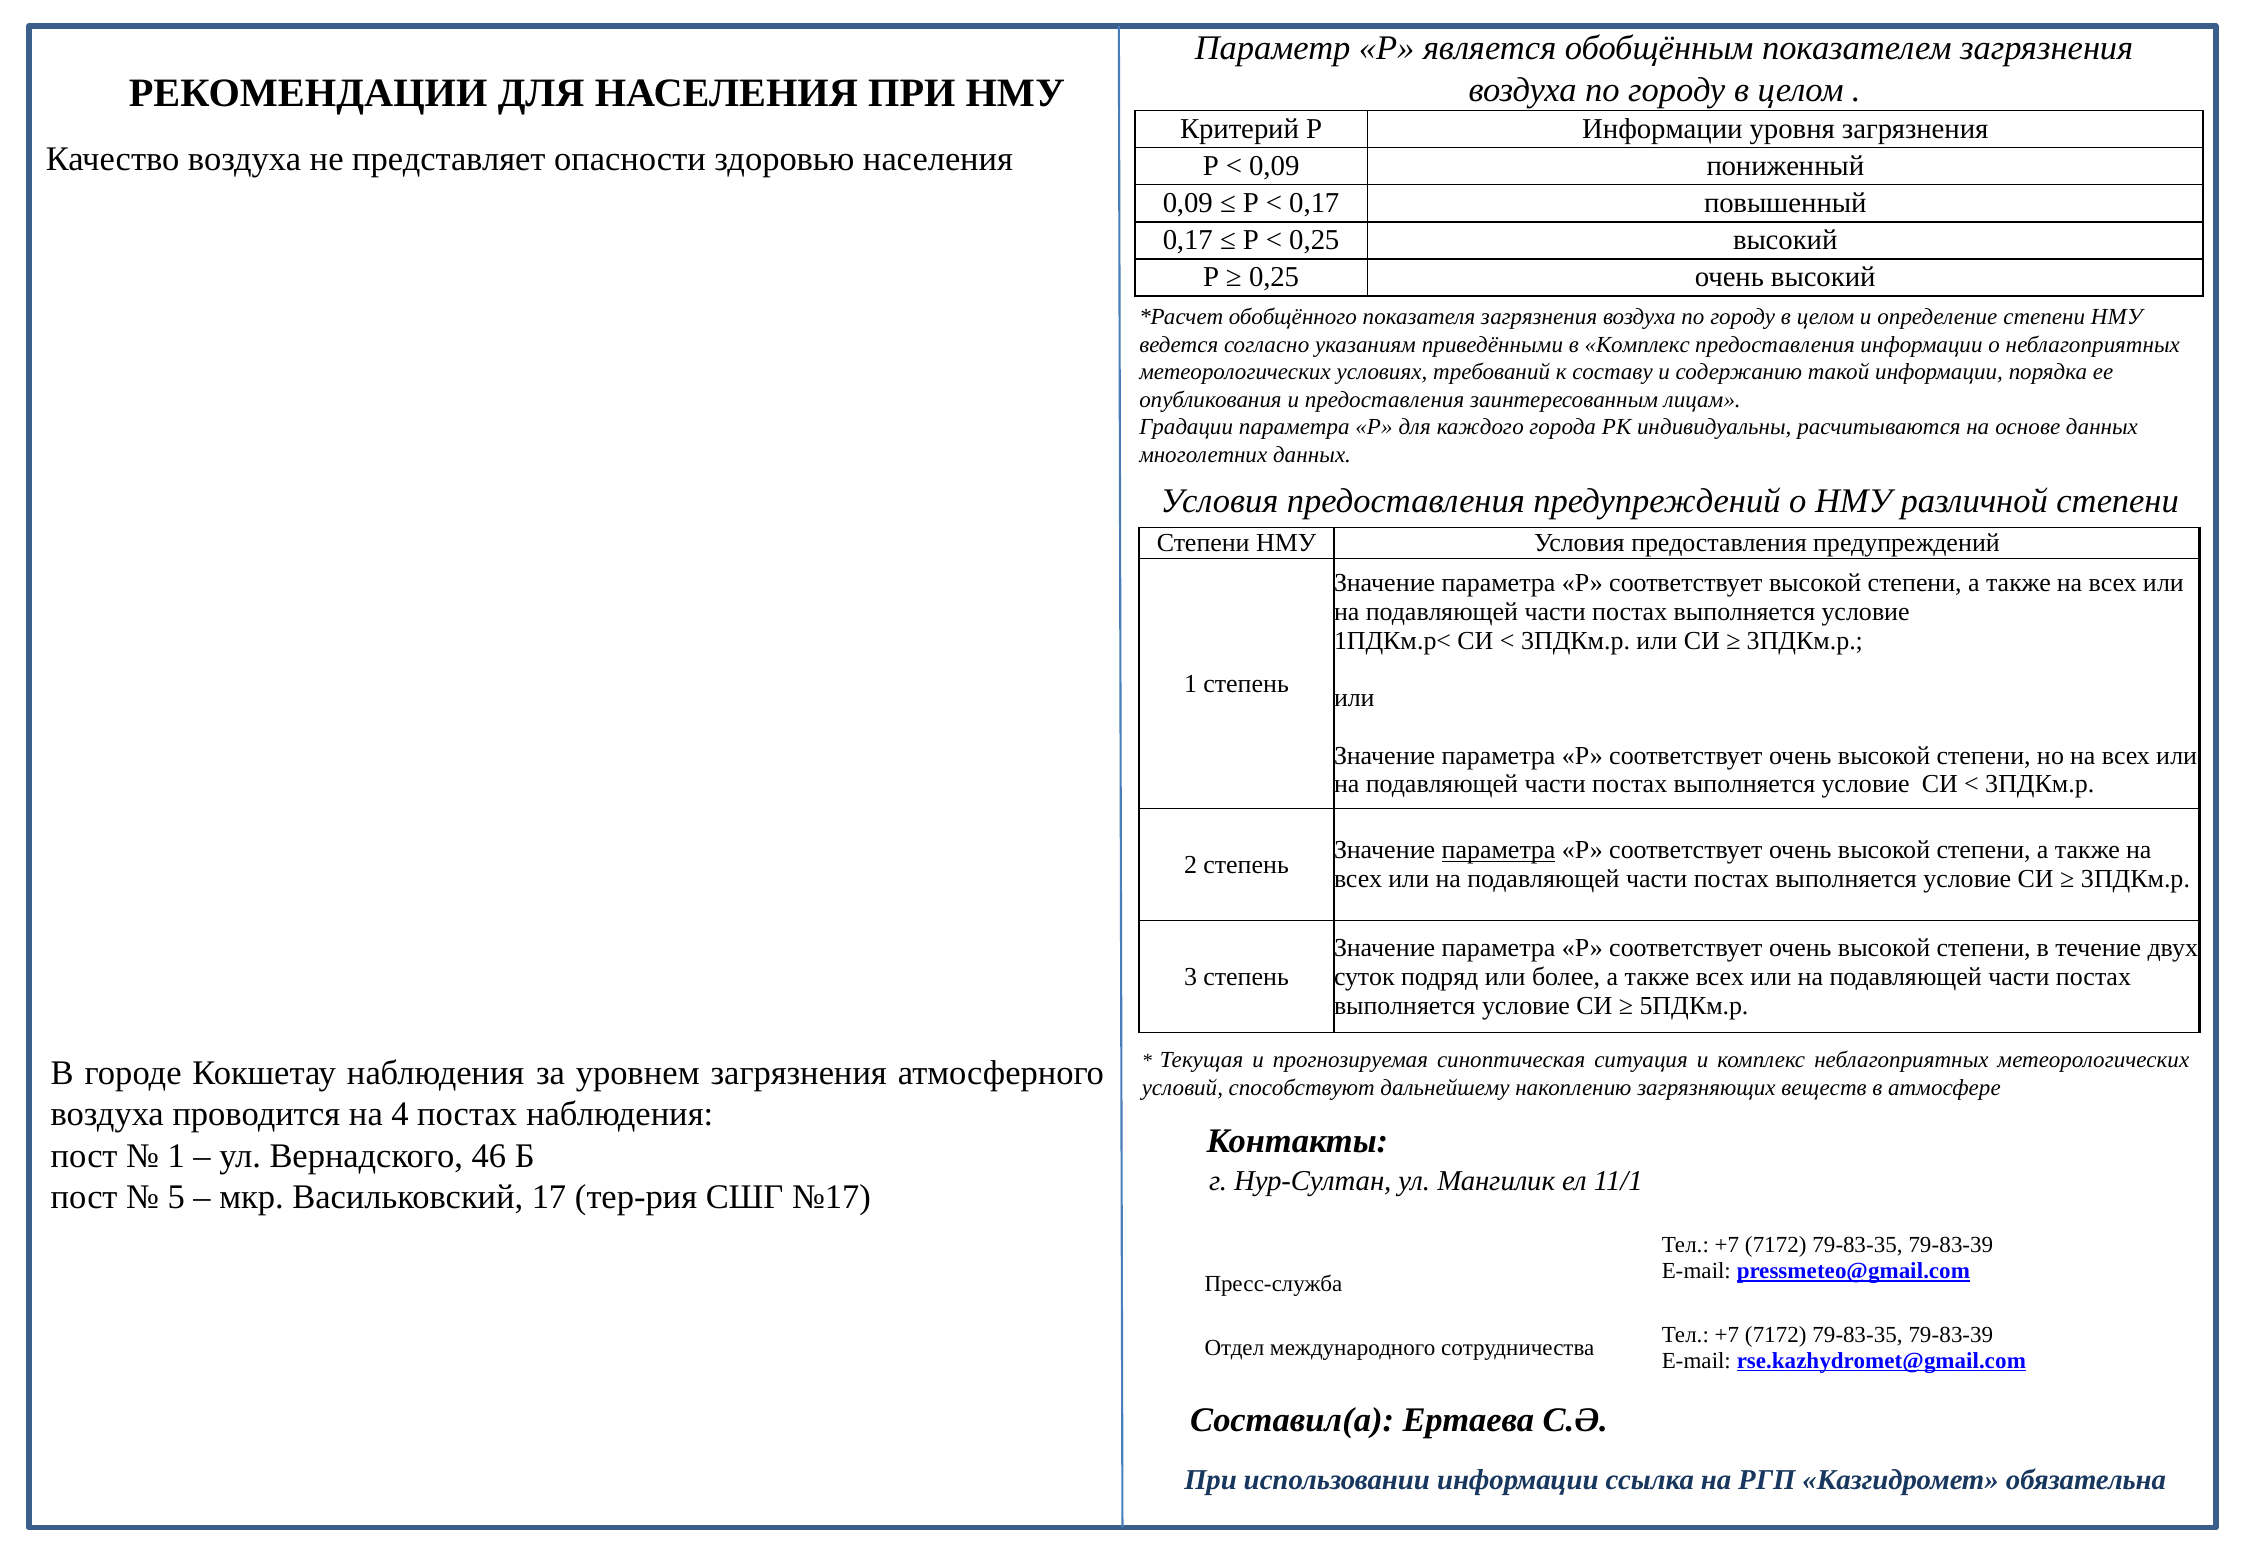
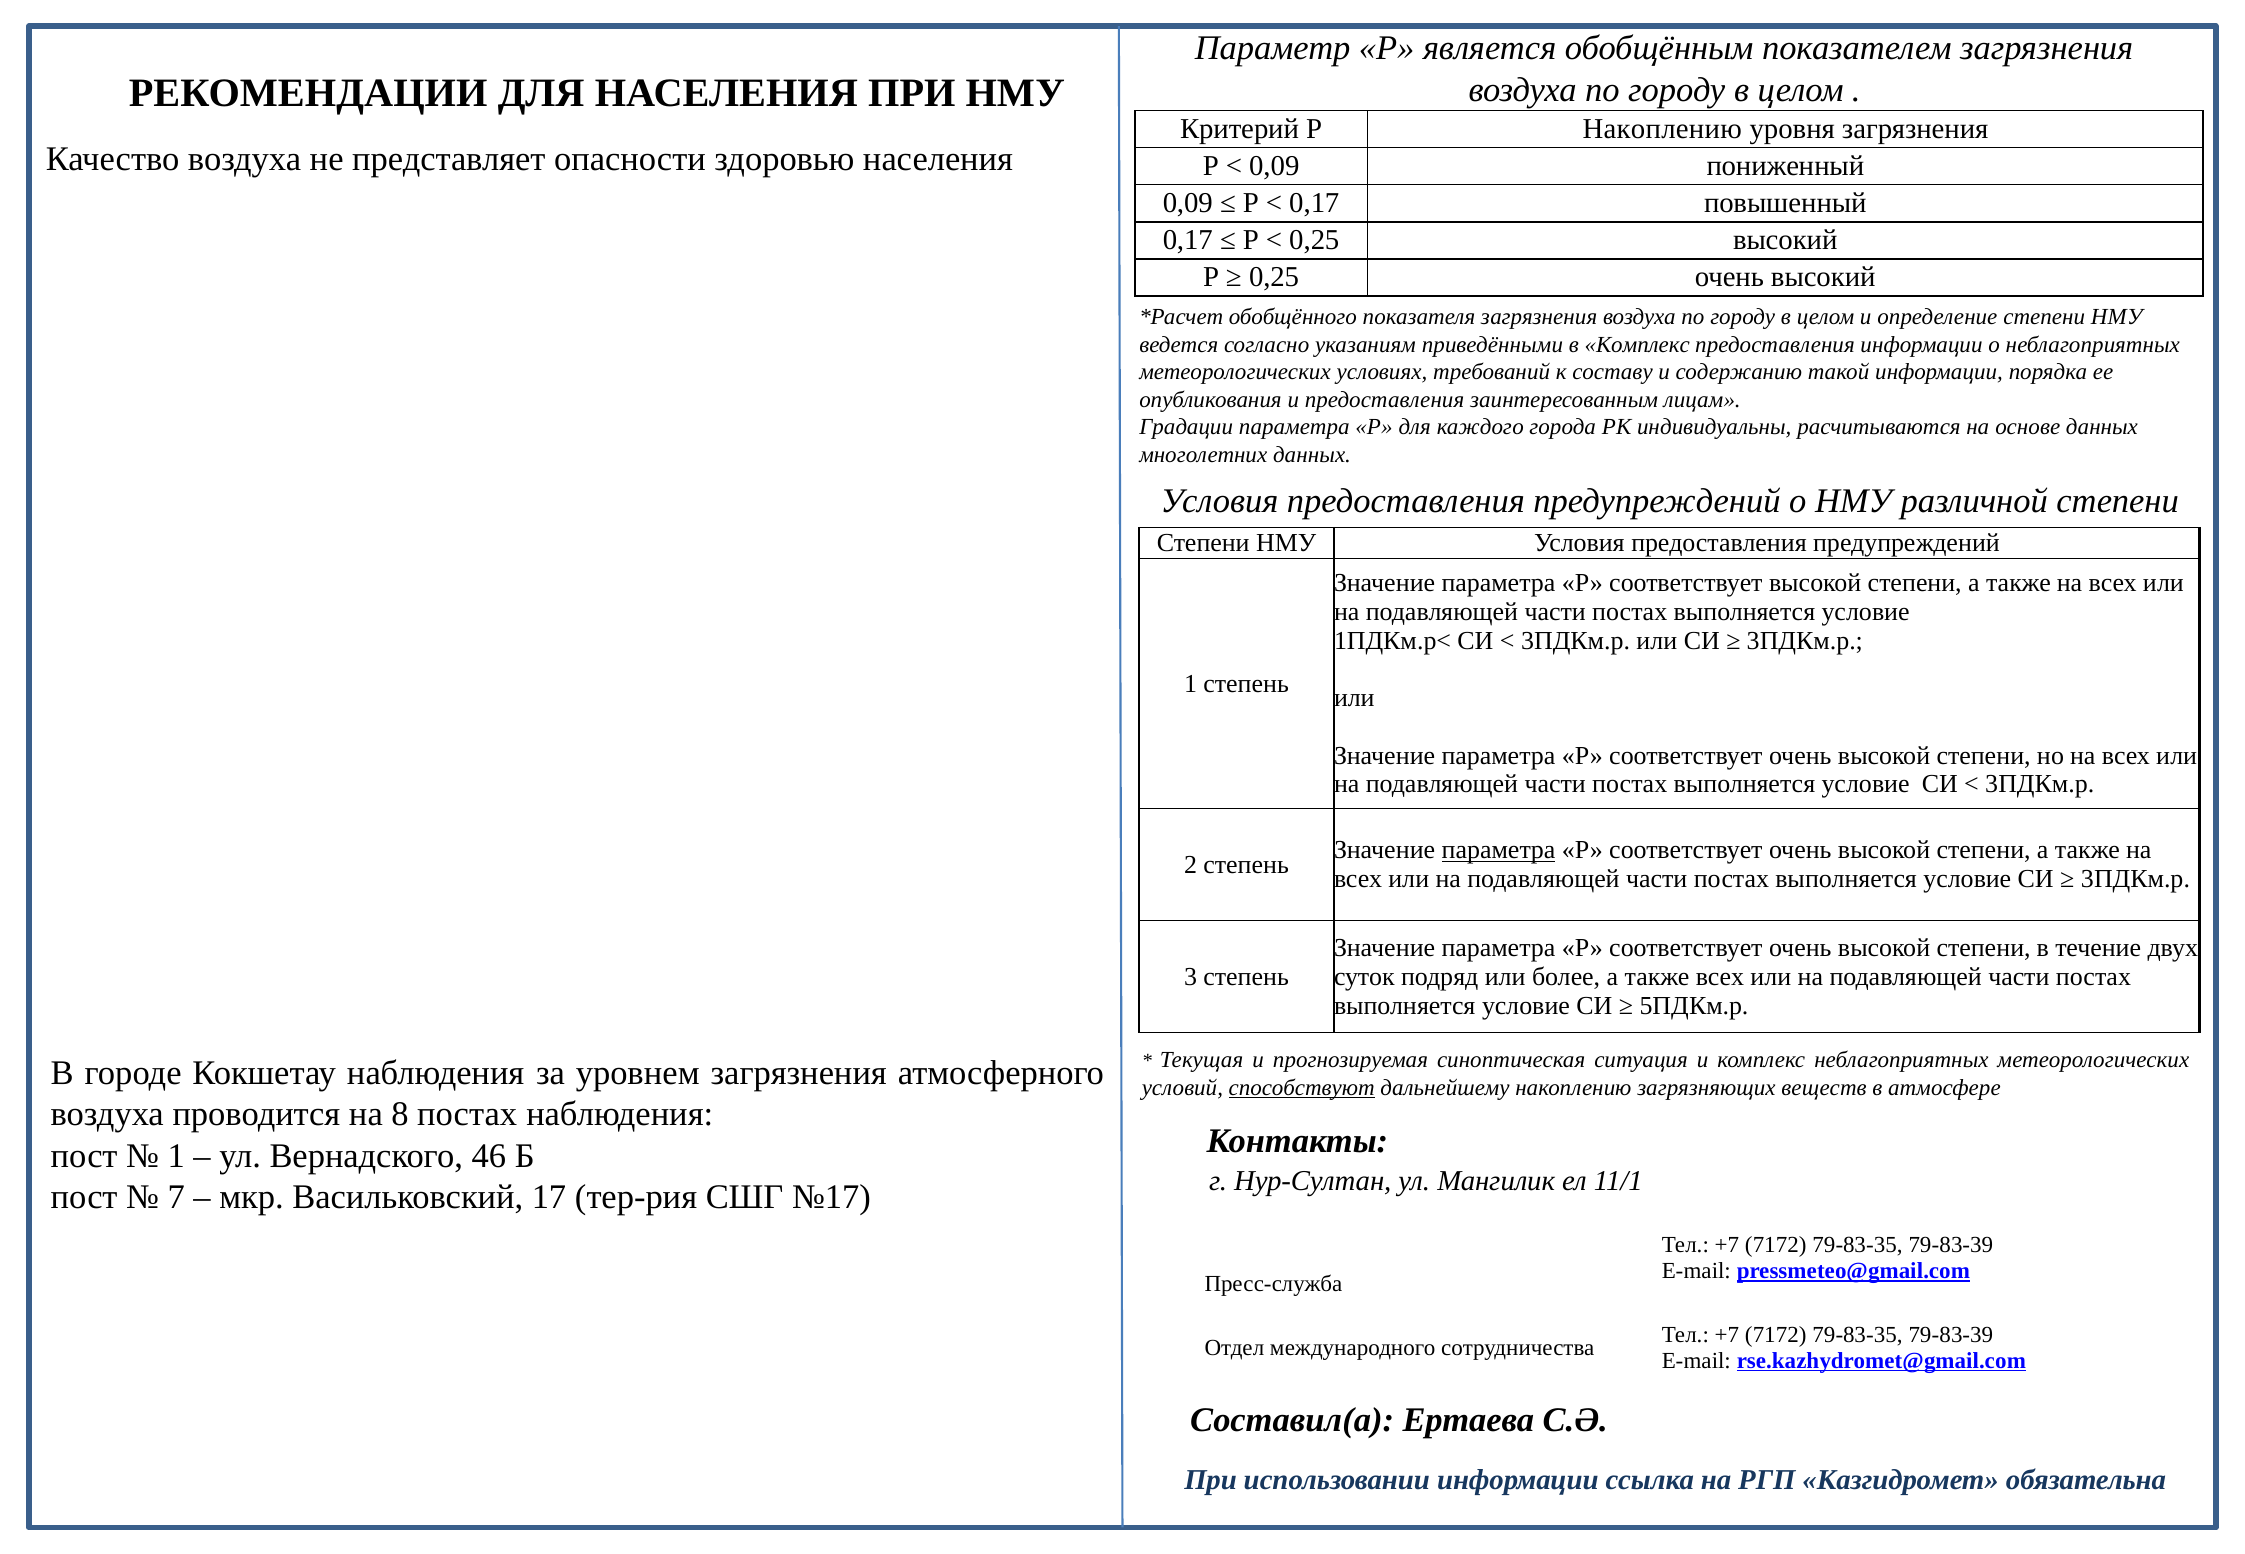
Р Информации: Информации -> Накоплению (1662, 129)
способствуют underline: none -> present (1302, 1088)
4: 4 -> 8 (400, 1114)
5: 5 -> 7 (176, 1197)
